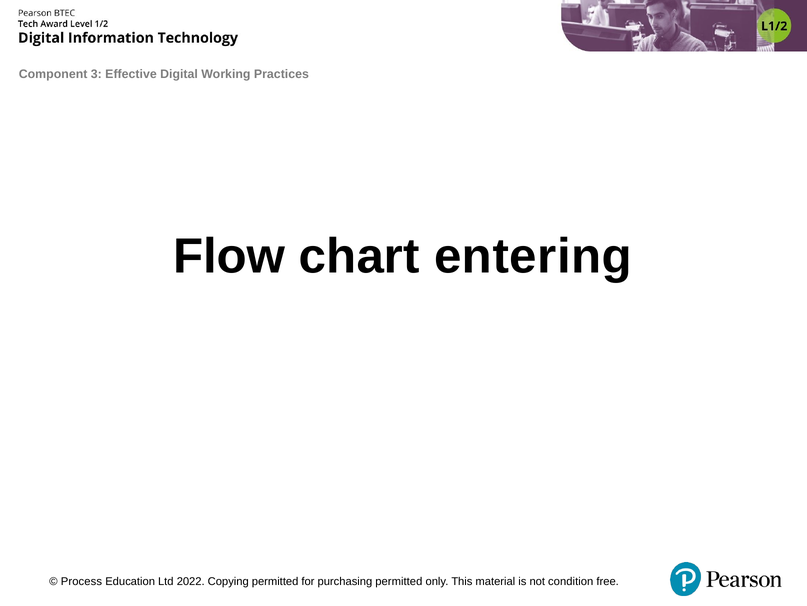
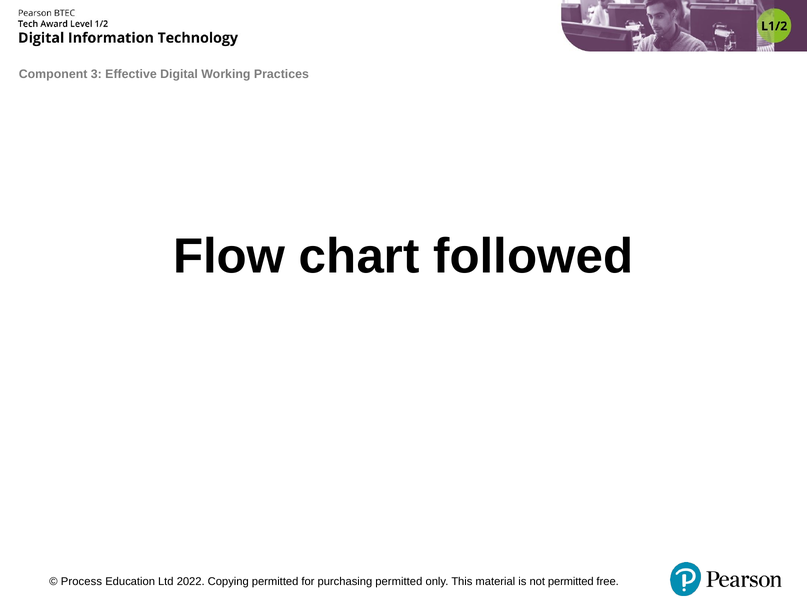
entering: entering -> followed (533, 256)
not condition: condition -> permitted (571, 581)
